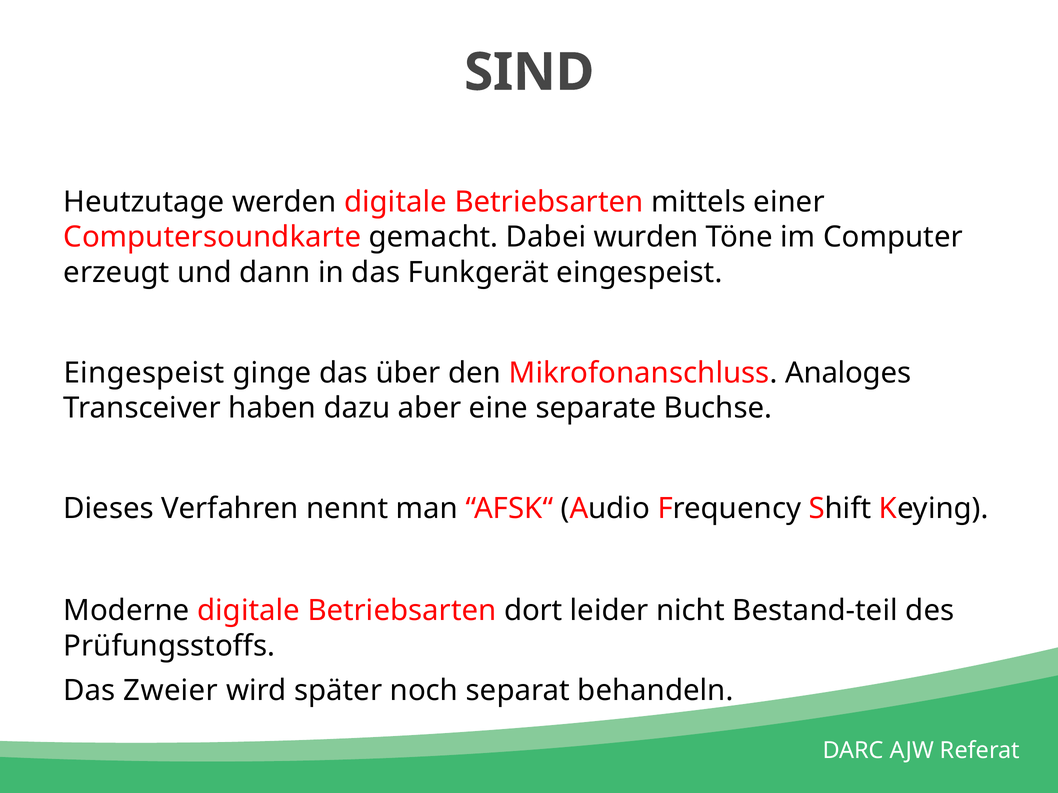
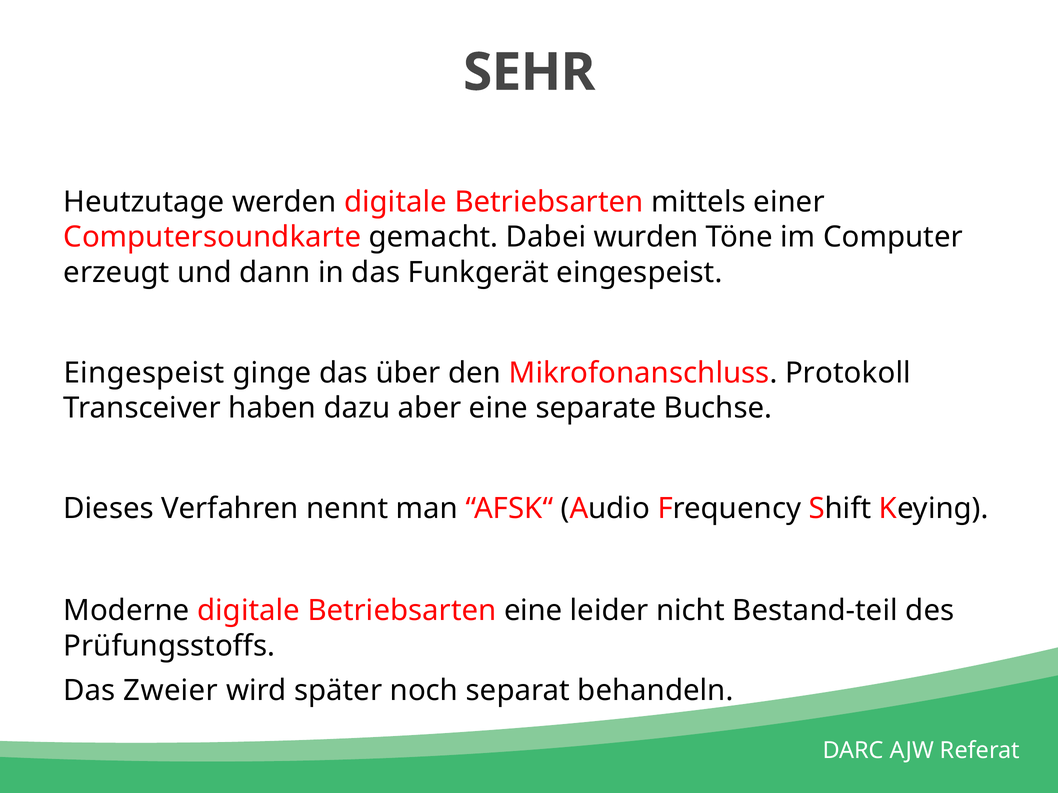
SIND: SIND -> SEHR (529, 72)
Analoges: Analoges -> Protokoll (848, 373)
Betriebsarten dort: dort -> eine (533, 611)
